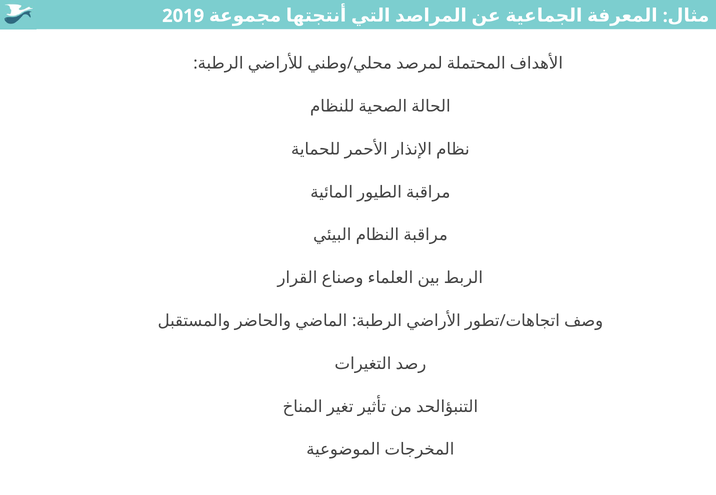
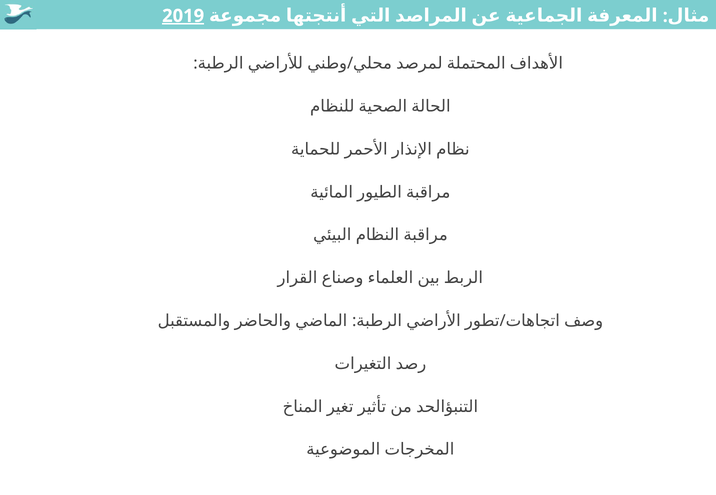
2019 underline: none -> present (183, 16)
